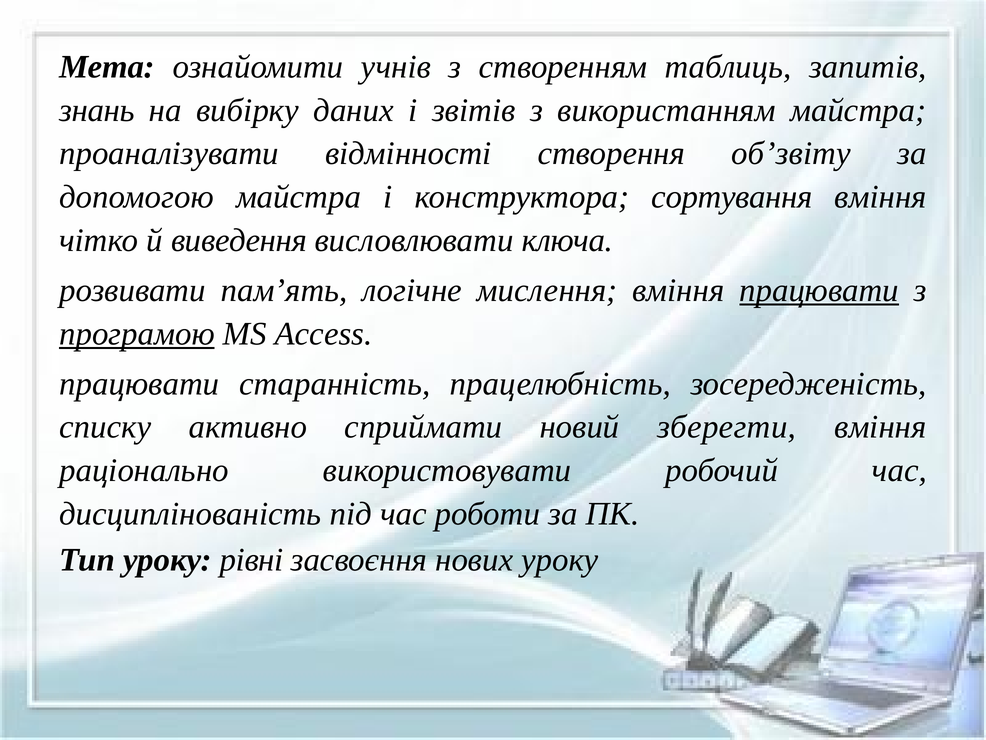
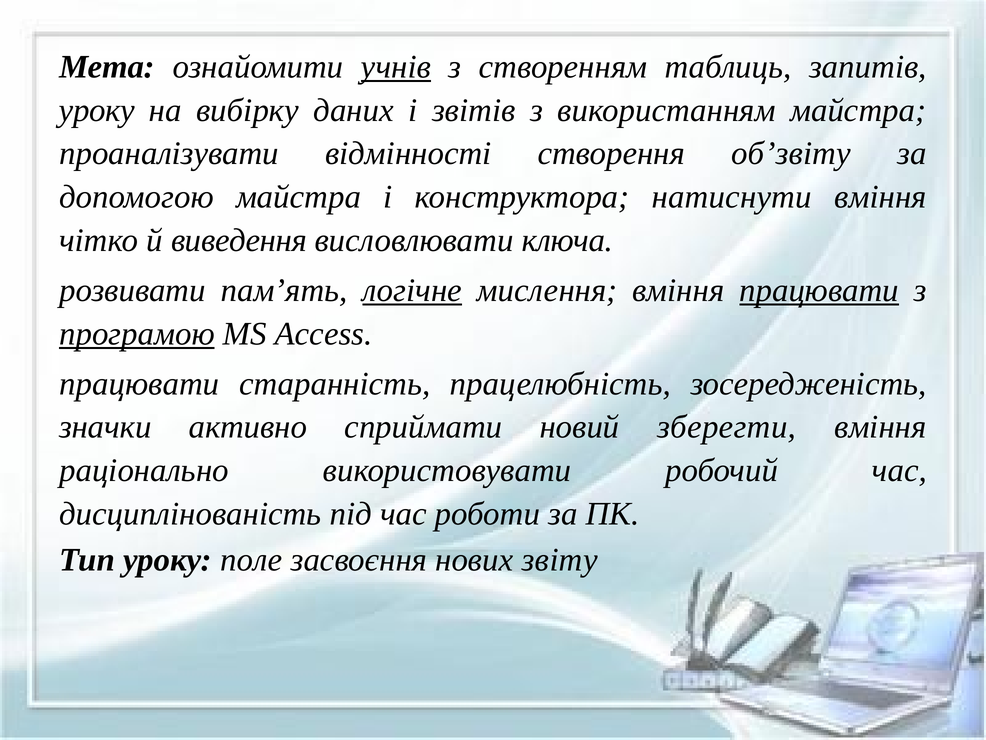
учнів underline: none -> present (396, 67)
знань: знань -> уроку (97, 110)
сортування: сортування -> натиснути (732, 197)
логічне underline: none -> present (412, 290)
списку: списку -> значки (105, 427)
рівні: рівні -> поле (251, 559)
нових уроку: уроку -> звіту (560, 559)
